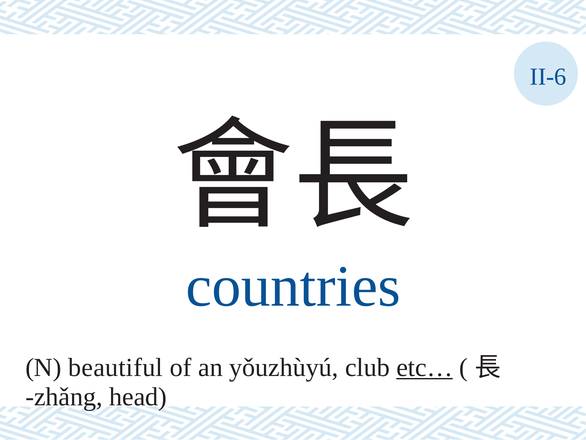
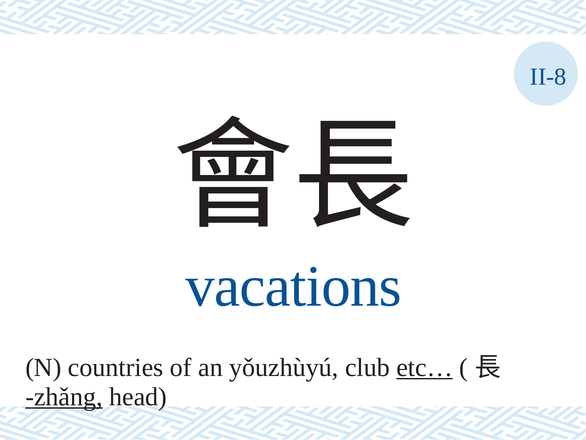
II-6: II-6 -> II-8 (548, 77)
countries: countries -> vacations (294, 286)
beautiful: beautiful -> countries (116, 367)
zhǎng underline: none -> present (64, 396)
